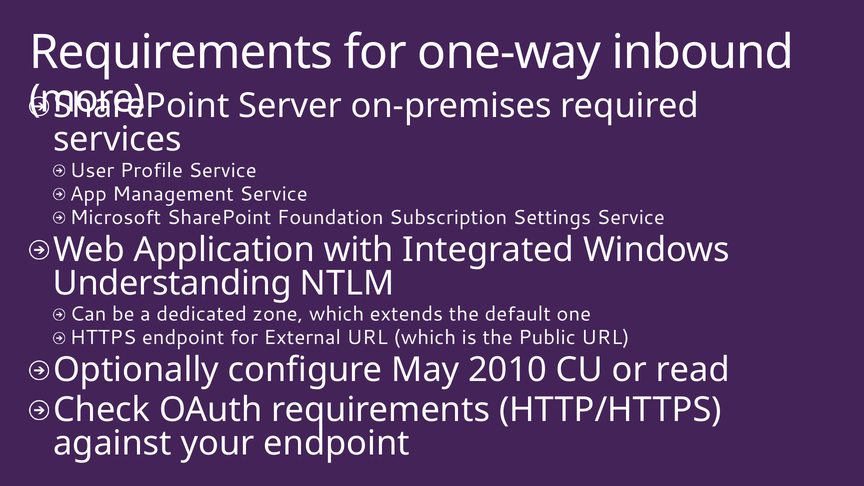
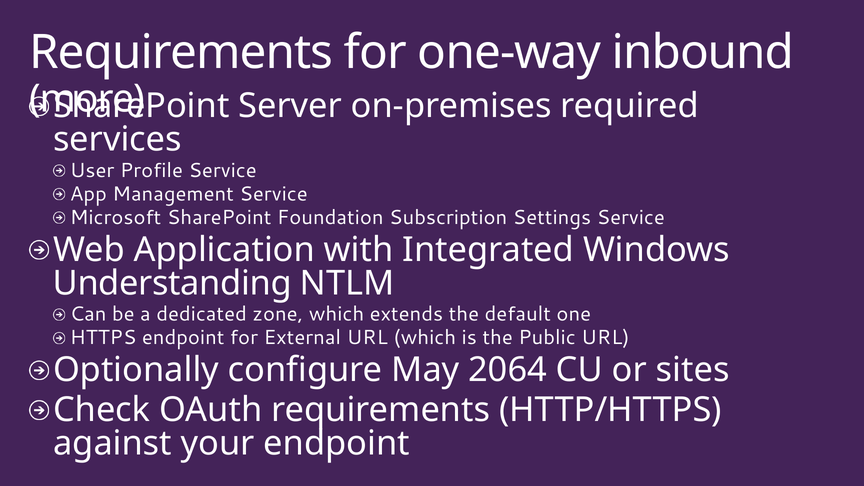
2010: 2010 -> 2064 (508, 370)
read: read -> sites (693, 370)
